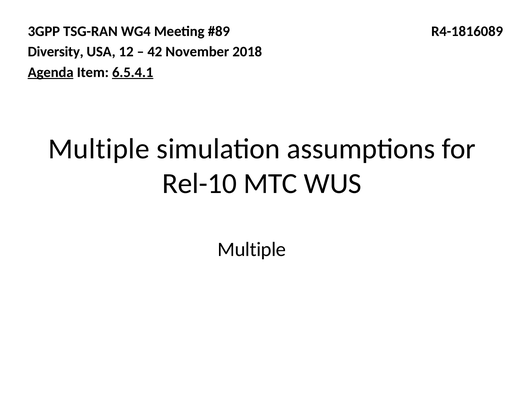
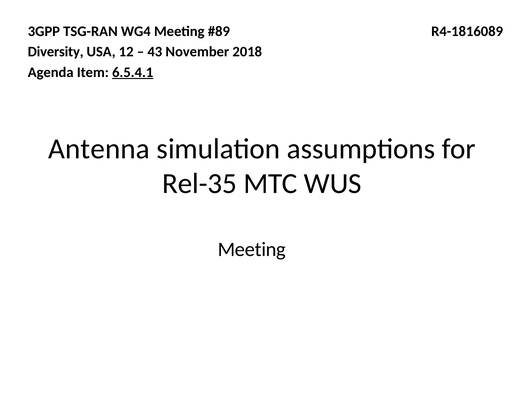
42: 42 -> 43 (155, 52)
Agenda underline: present -> none (51, 72)
Multiple: Multiple -> Antenna (99, 149)
Rel-10: Rel-10 -> Rel-35 (200, 184)
Multiple: Multiple -> Meeting (252, 249)
